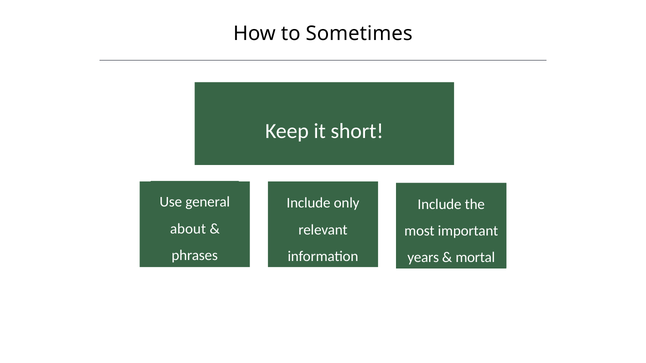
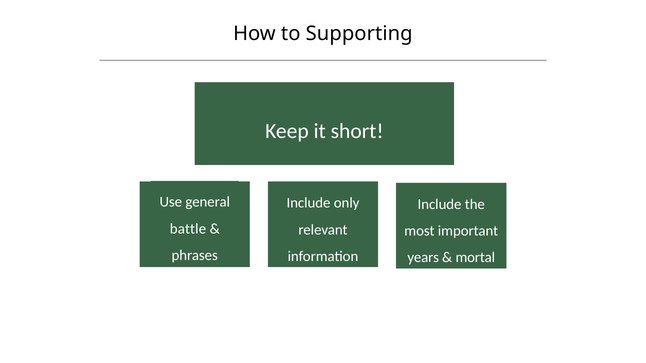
Sometimes: Sometimes -> Supporting (359, 34)
about: about -> battle (188, 229)
